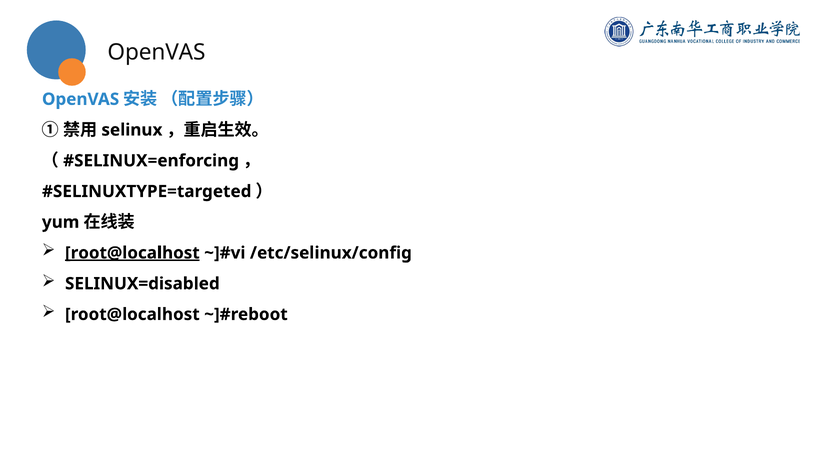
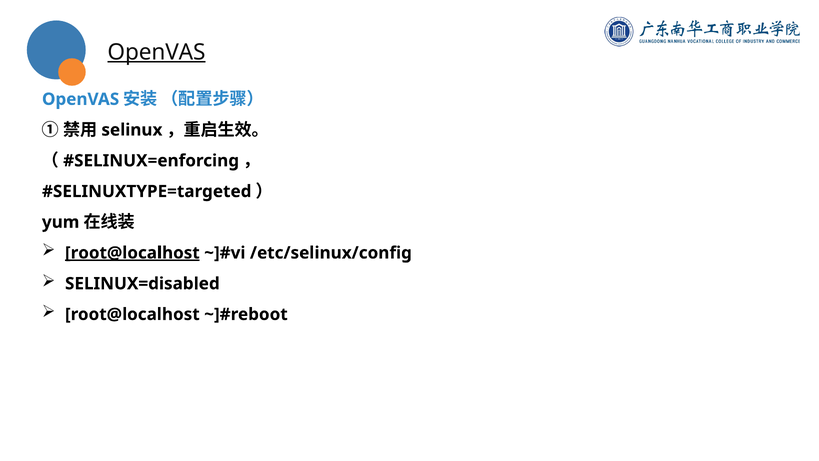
OpenVAS underline: none -> present (156, 52)
